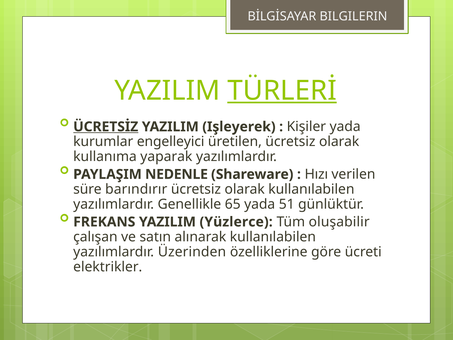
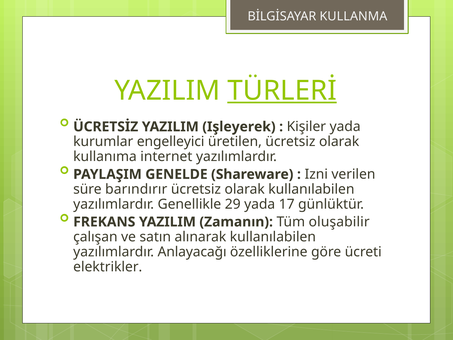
BILGILERIN: BILGILERIN -> KULLANMA (353, 16)
ÜCRETSİZ underline: present -> none (106, 127)
yaparak: yaparak -> internet (166, 157)
NEDENLE: NEDENLE -> GENELDE (176, 174)
Hızı: Hızı -> Izni (316, 174)
65: 65 -> 29 (233, 204)
51: 51 -> 17 (287, 204)
Yüzlerce: Yüzlerce -> Zamanın (236, 222)
Üzerinden: Üzerinden -> Anlayacağı (192, 252)
